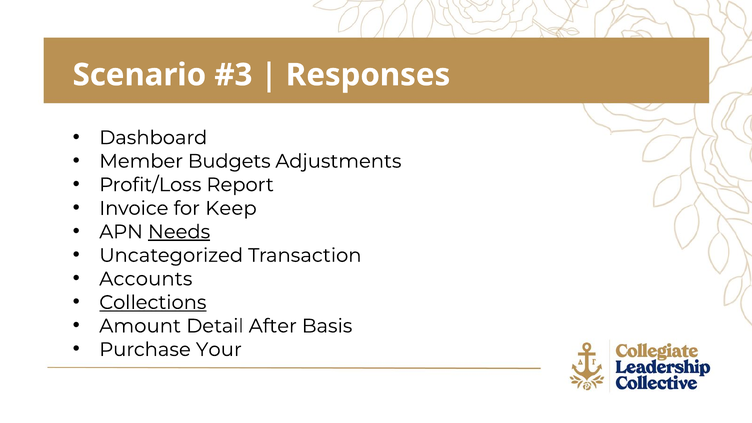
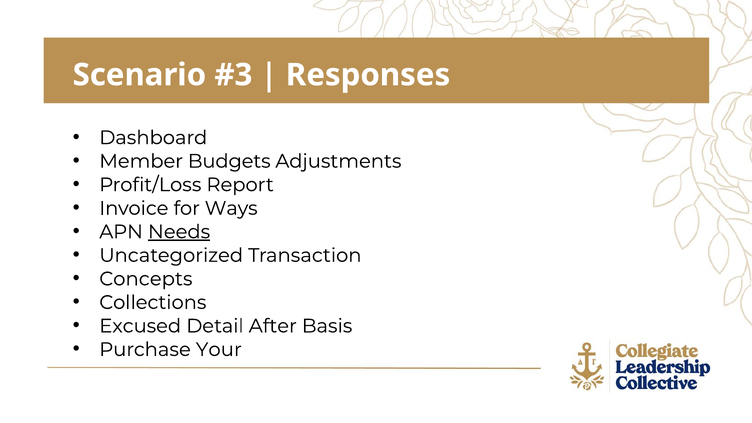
Keep: Keep -> Ways (231, 208)
Accounts: Accounts -> Concepts (146, 279)
Collections underline: present -> none (153, 302)
Amount: Amount -> Excused (140, 326)
